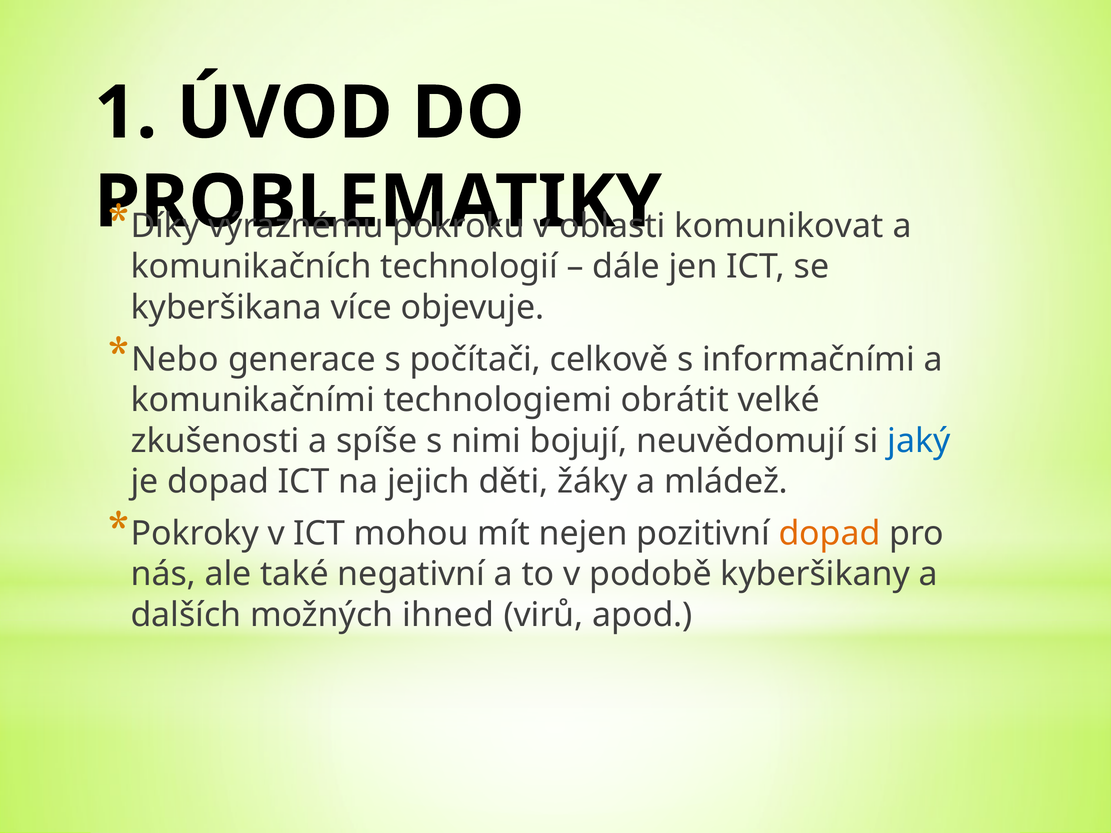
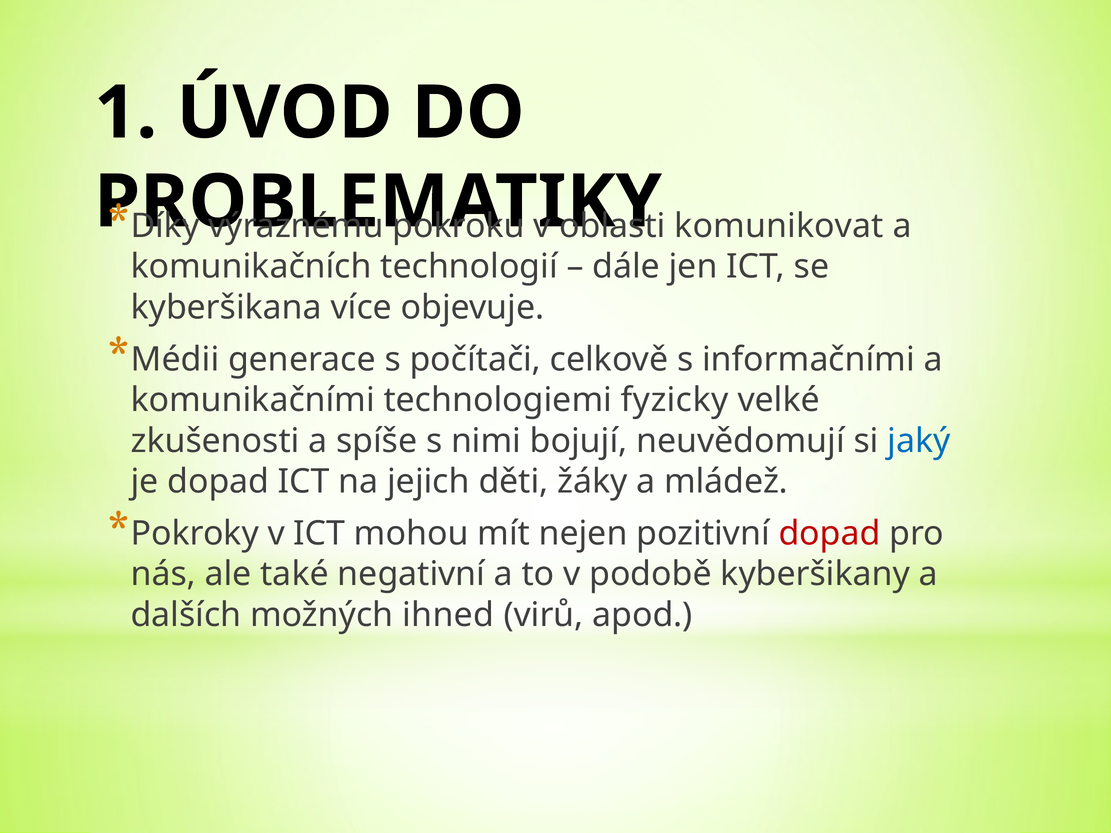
Nebo: Nebo -> Médii (175, 360)
obrátit: obrátit -> fyzicky (675, 400)
dopad colour: orange -> red (830, 534)
